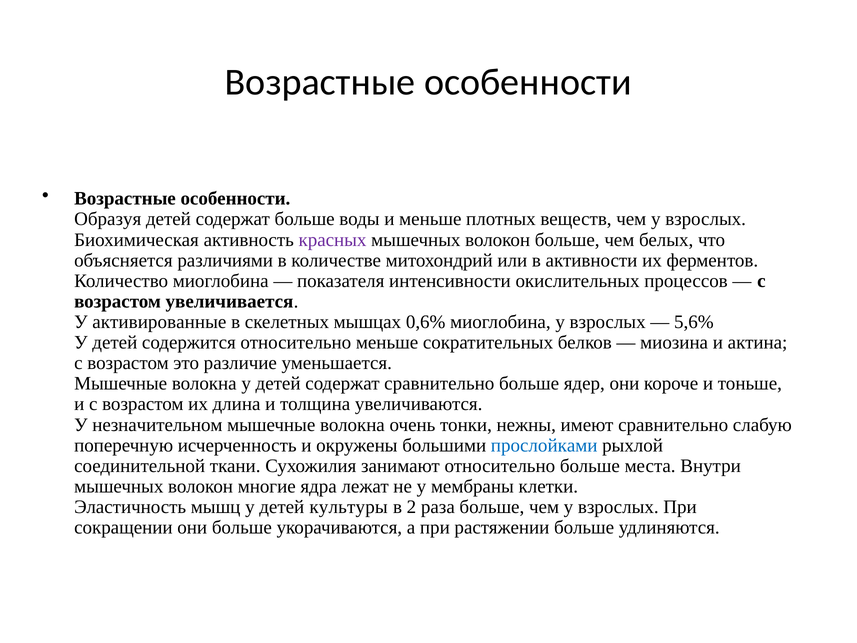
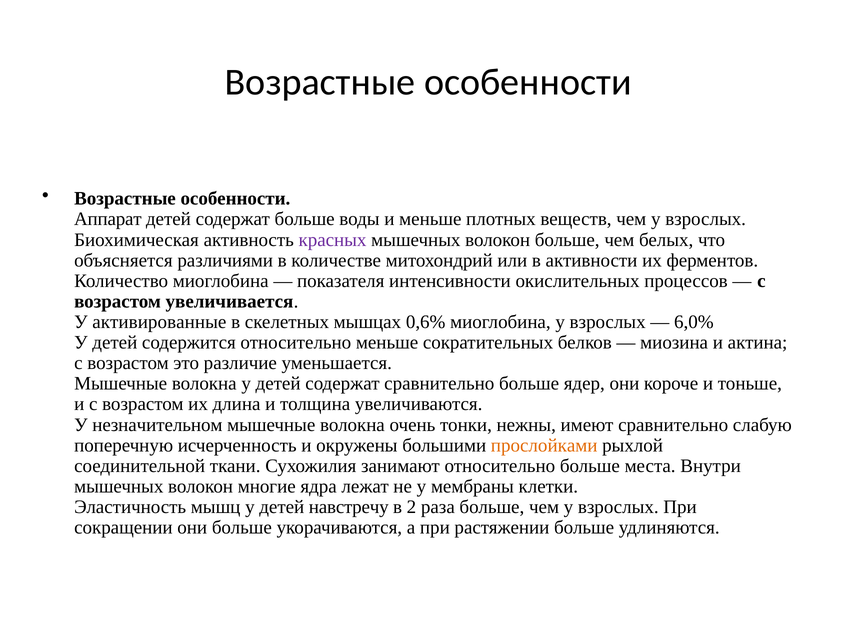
Образуя: Образуя -> Аппарат (108, 219)
5,6%: 5,6% -> 6,0% (694, 322)
прослойками colour: blue -> orange (544, 445)
культуры: культуры -> навстречу (349, 507)
